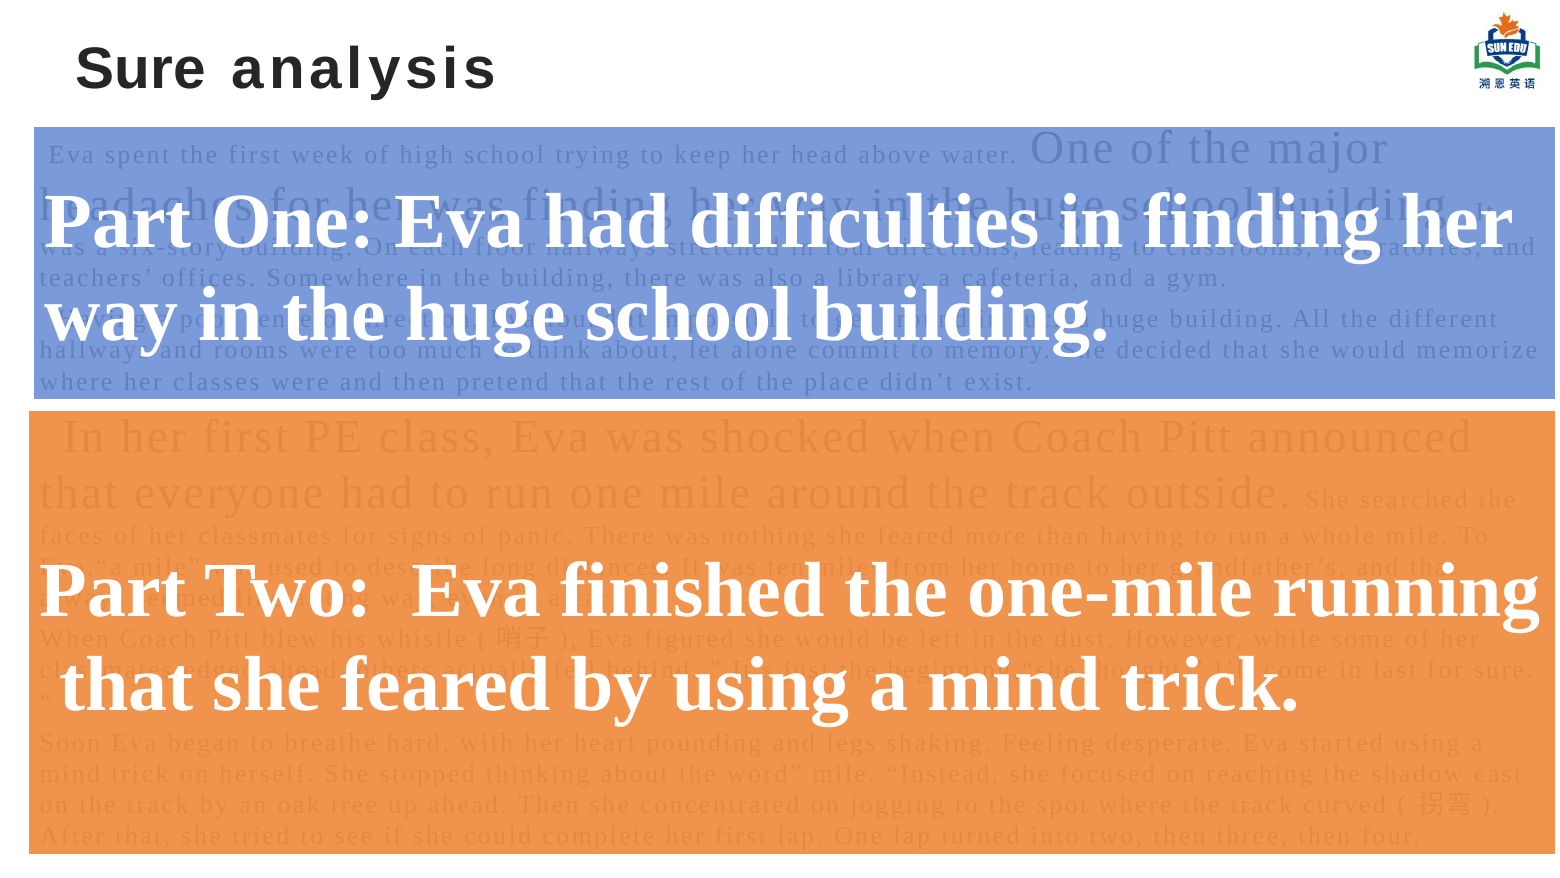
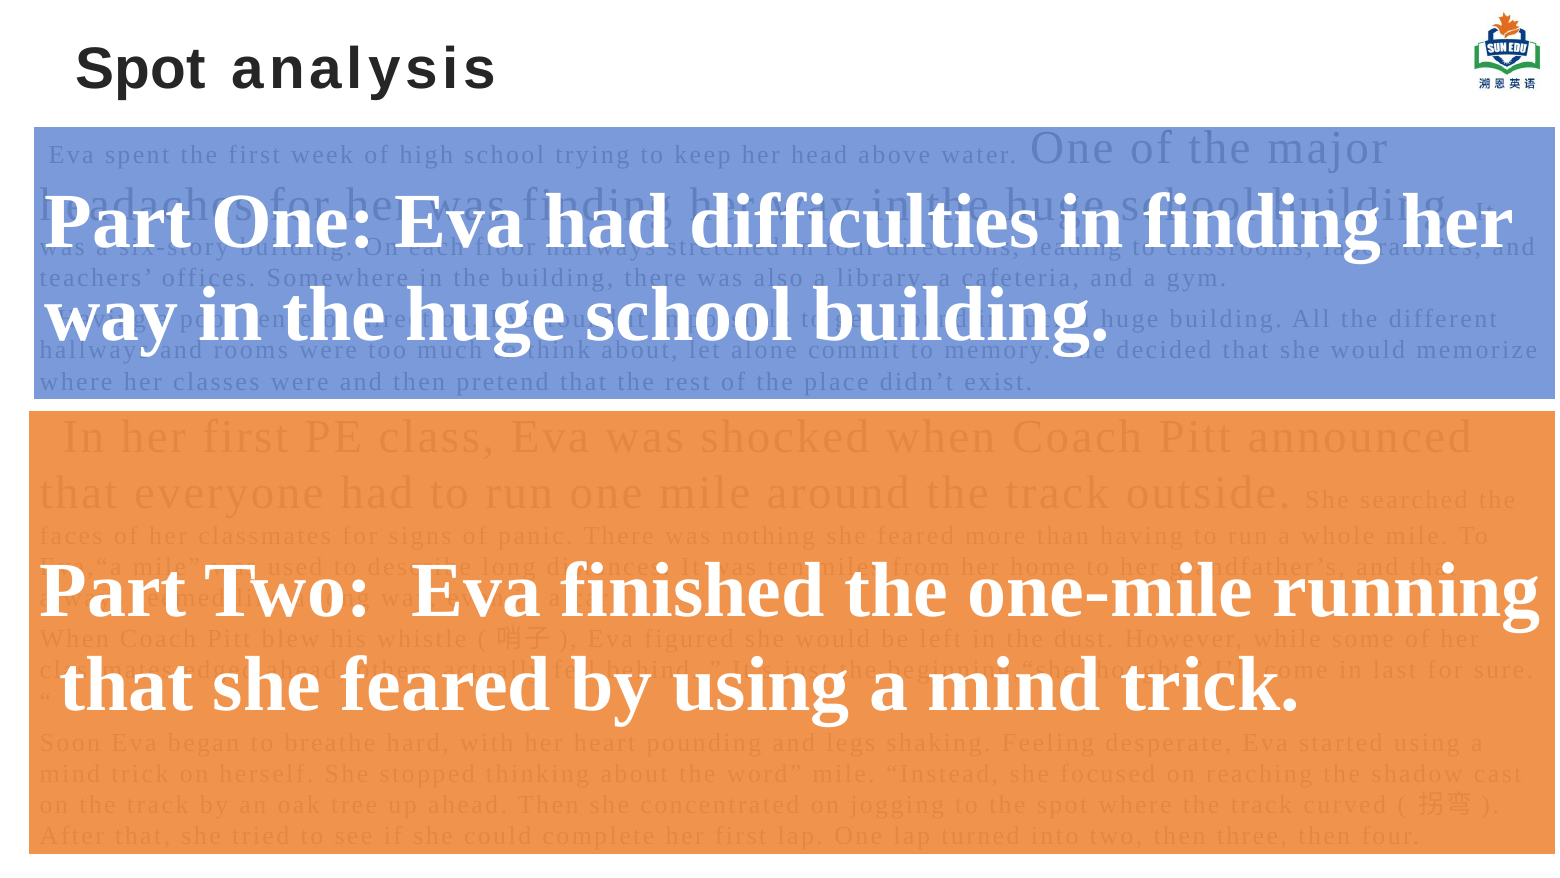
Sure: Sure -> Spot (141, 69)
